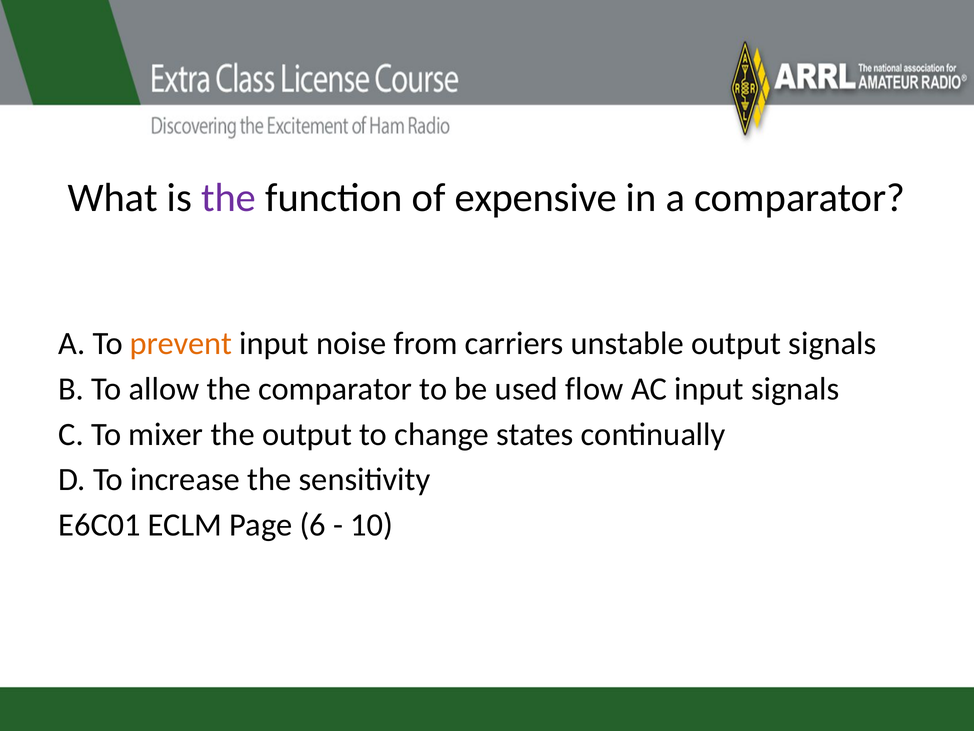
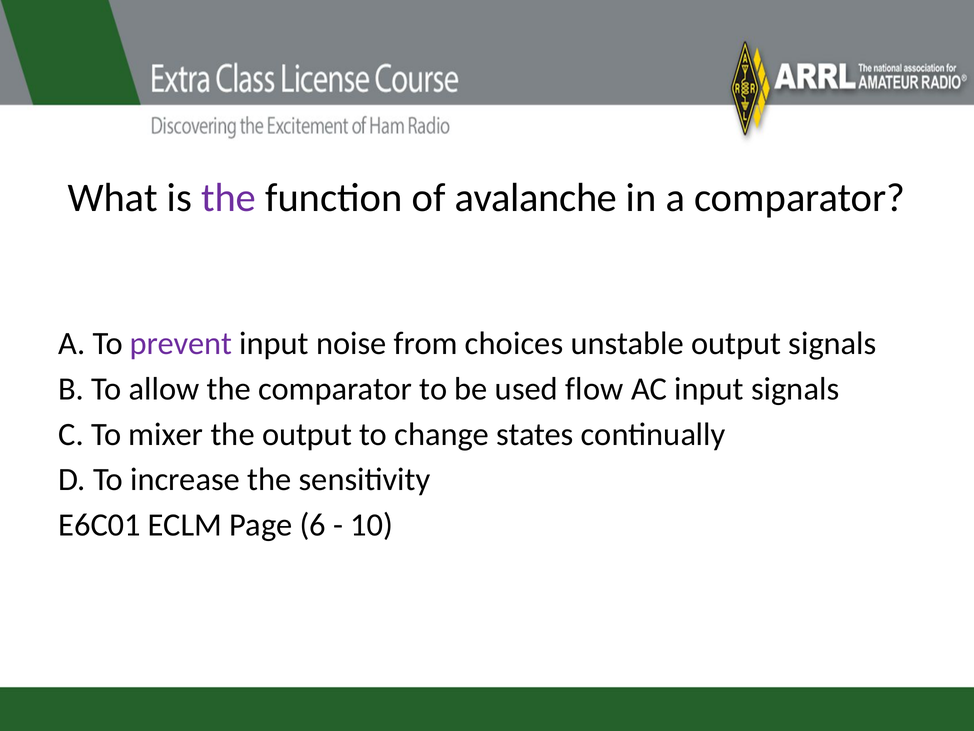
expensive: expensive -> avalanche (536, 198)
prevent colour: orange -> purple (181, 343)
carriers: carriers -> choices (514, 343)
